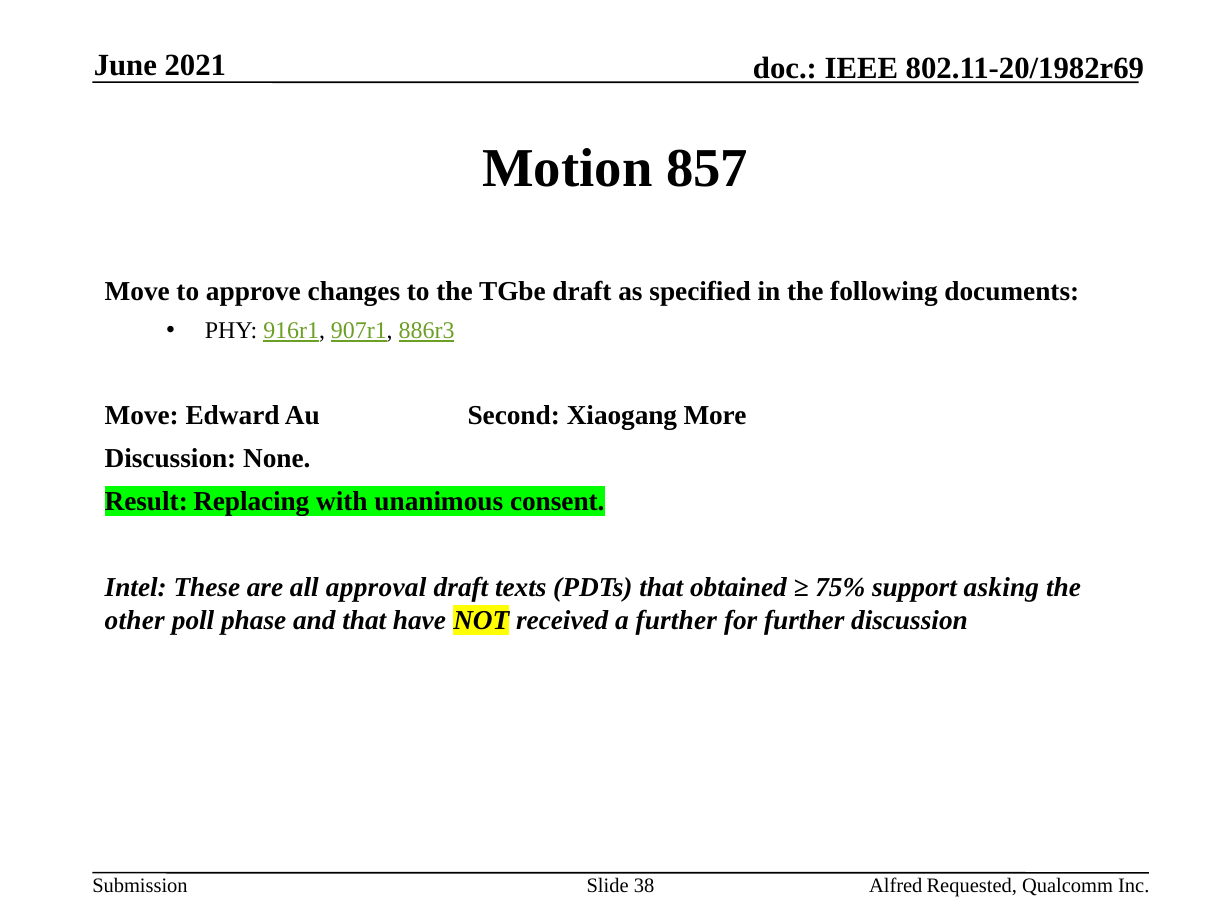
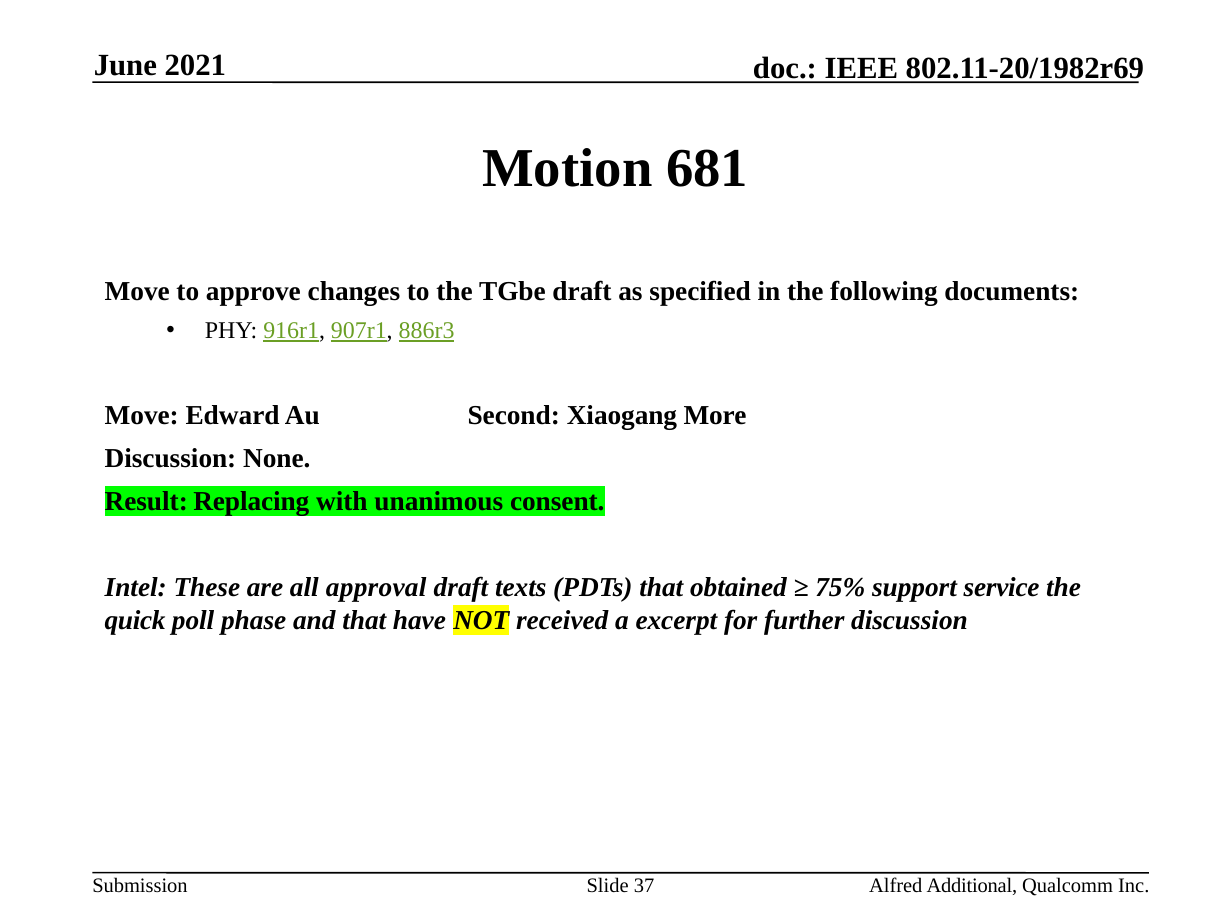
857: 857 -> 681 (707, 168)
asking: asking -> service (1002, 587)
other: other -> quick (135, 620)
a further: further -> excerpt (676, 620)
38: 38 -> 37 (644, 885)
Requested: Requested -> Additional (972, 885)
